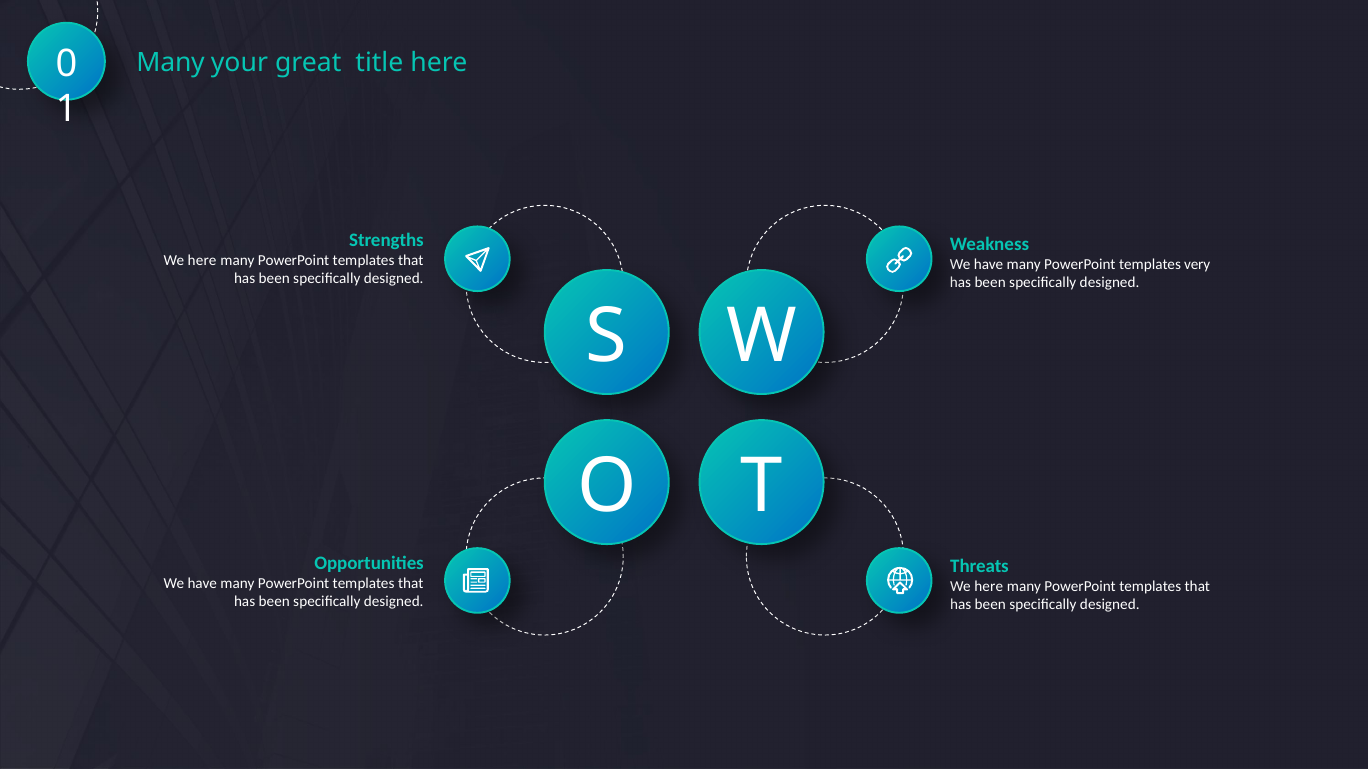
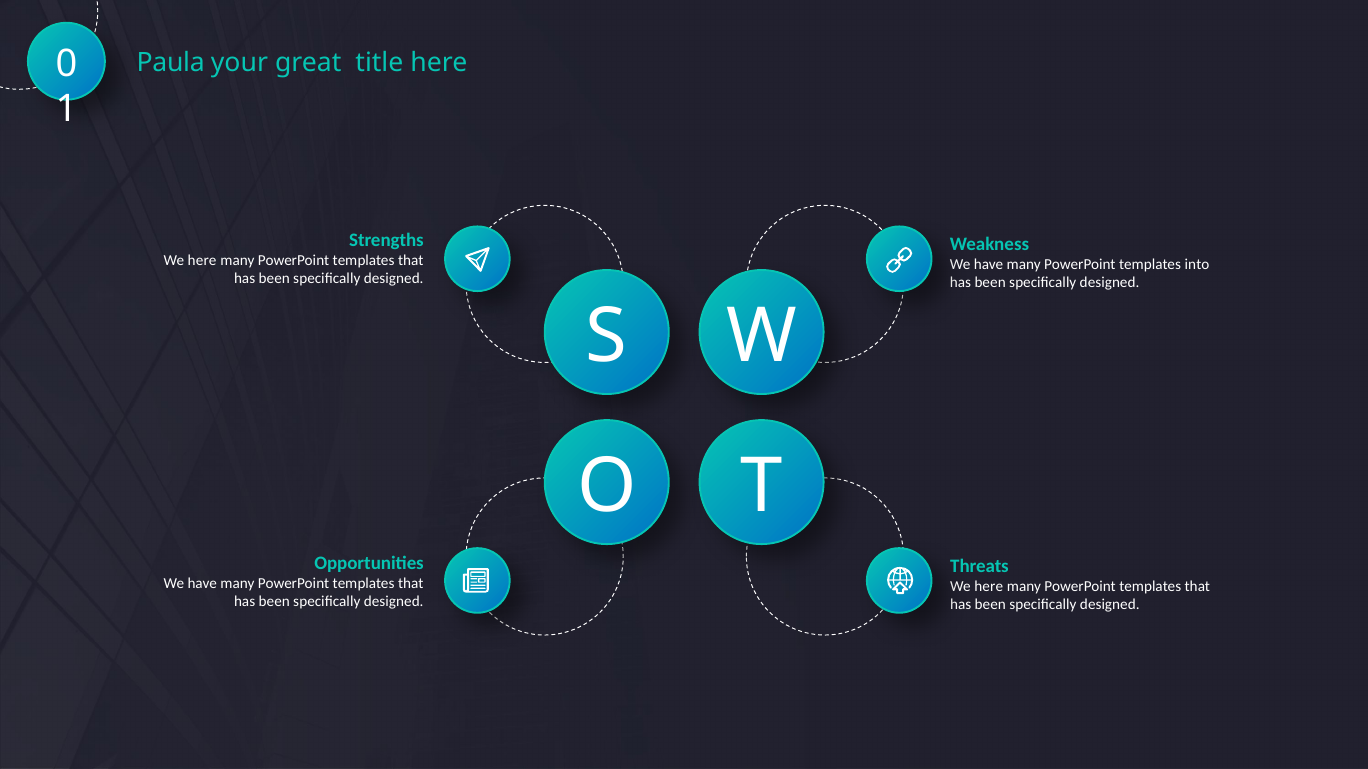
Many: Many -> Paula (171, 63)
very: very -> into (1197, 265)
